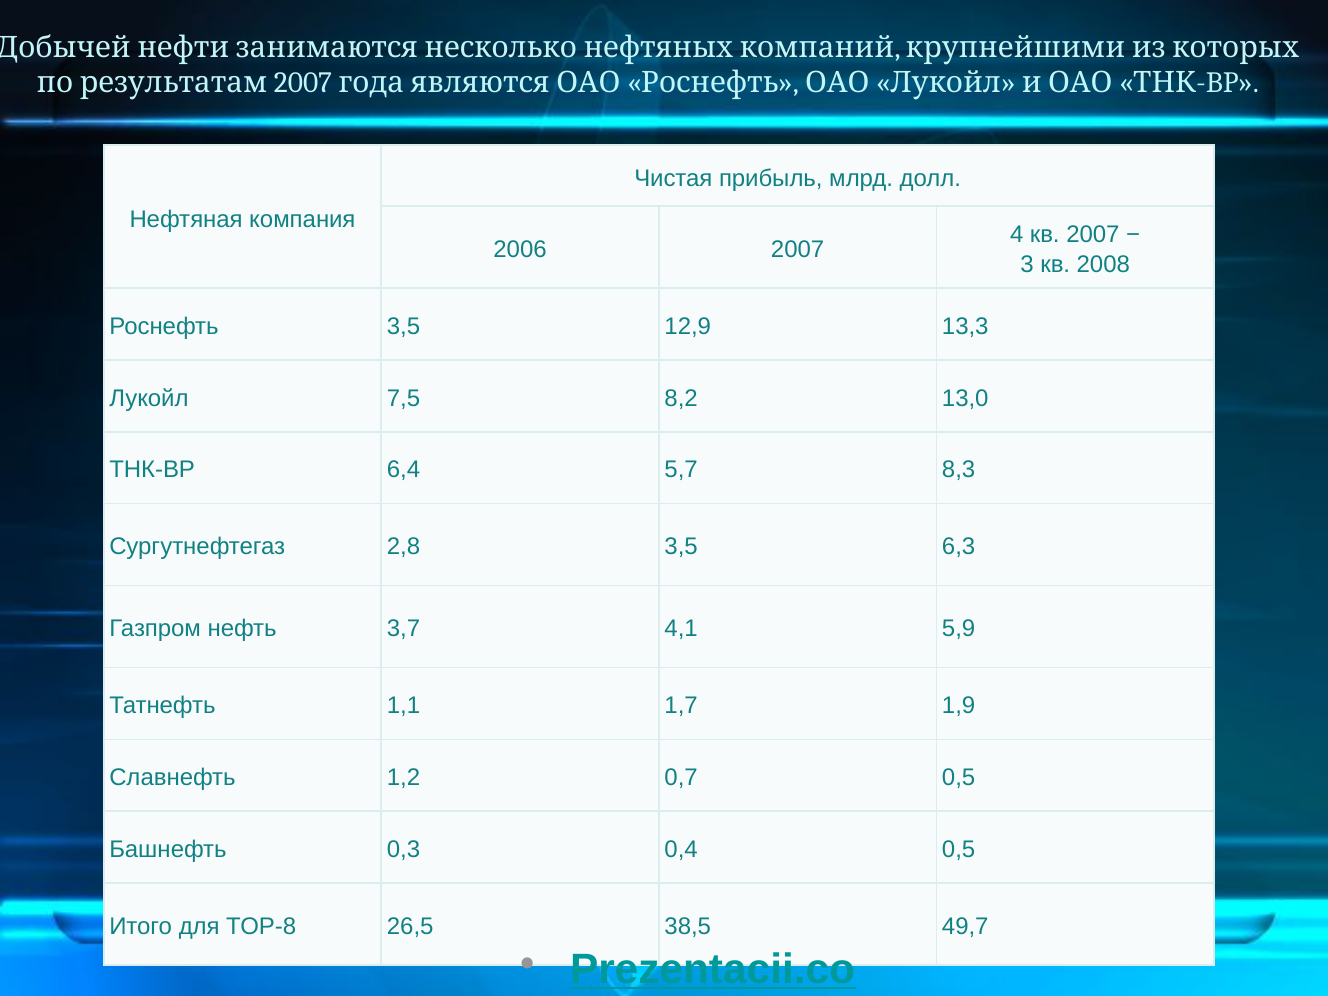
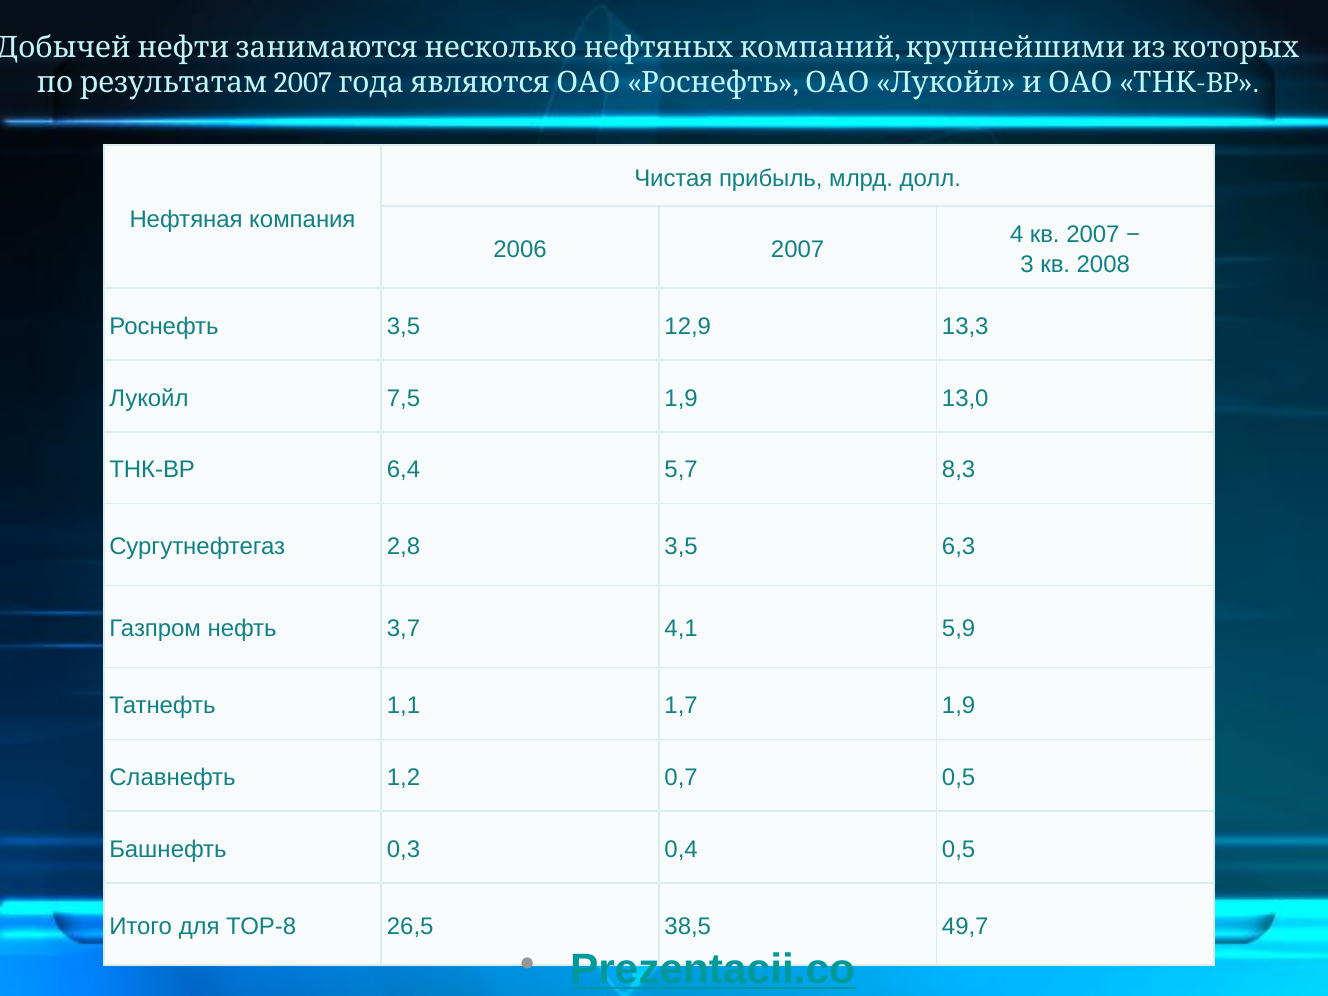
7,5 8,2: 8,2 -> 1,9 (681, 398)
